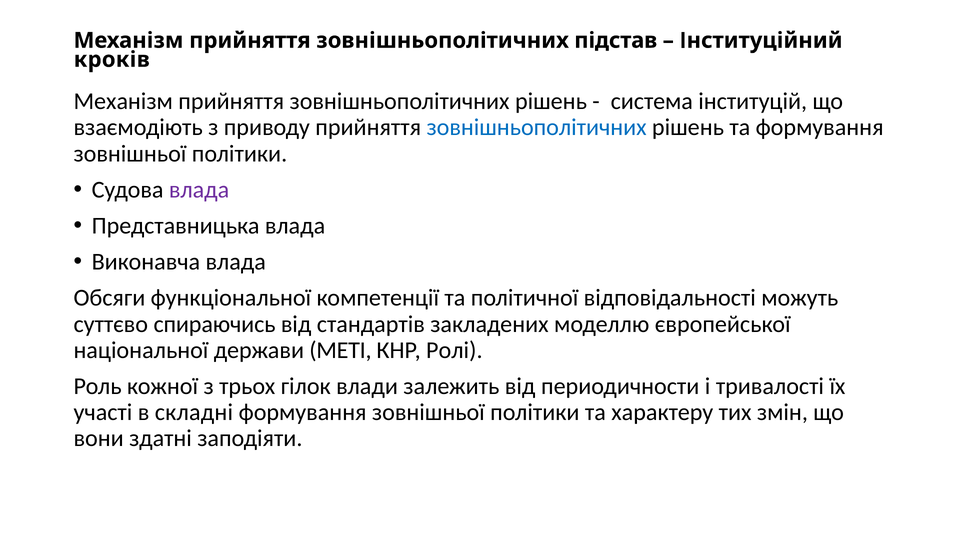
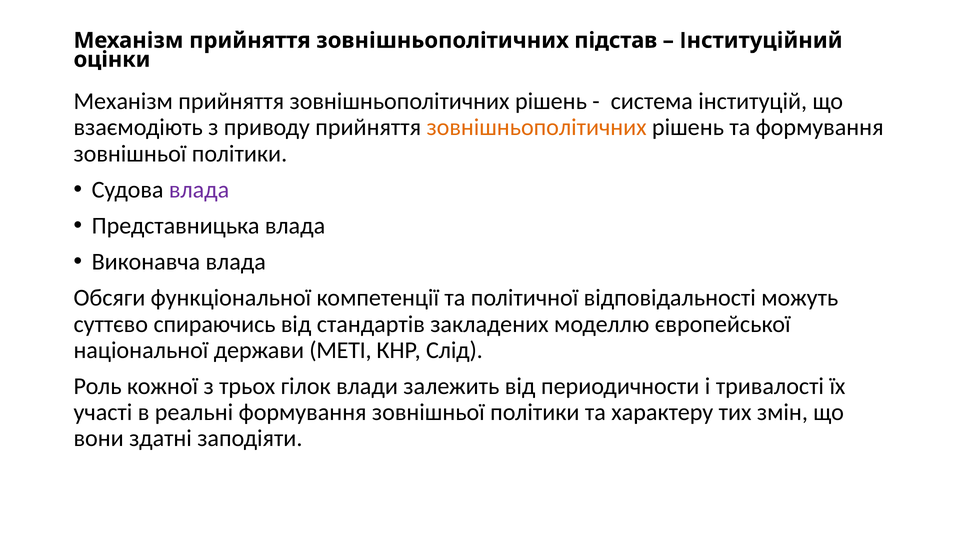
кроків: кроків -> оцінки (112, 60)
зовнішньополітичних colour: blue -> orange (537, 127)
Ролі: Ролі -> Слід (454, 350)
складні: складні -> реальні (194, 412)
